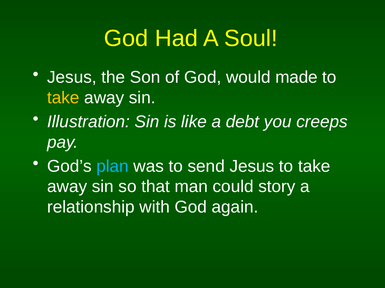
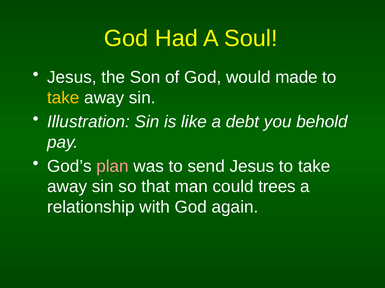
creeps: creeps -> behold (322, 122)
plan colour: light blue -> pink (112, 167)
story: story -> trees (277, 187)
